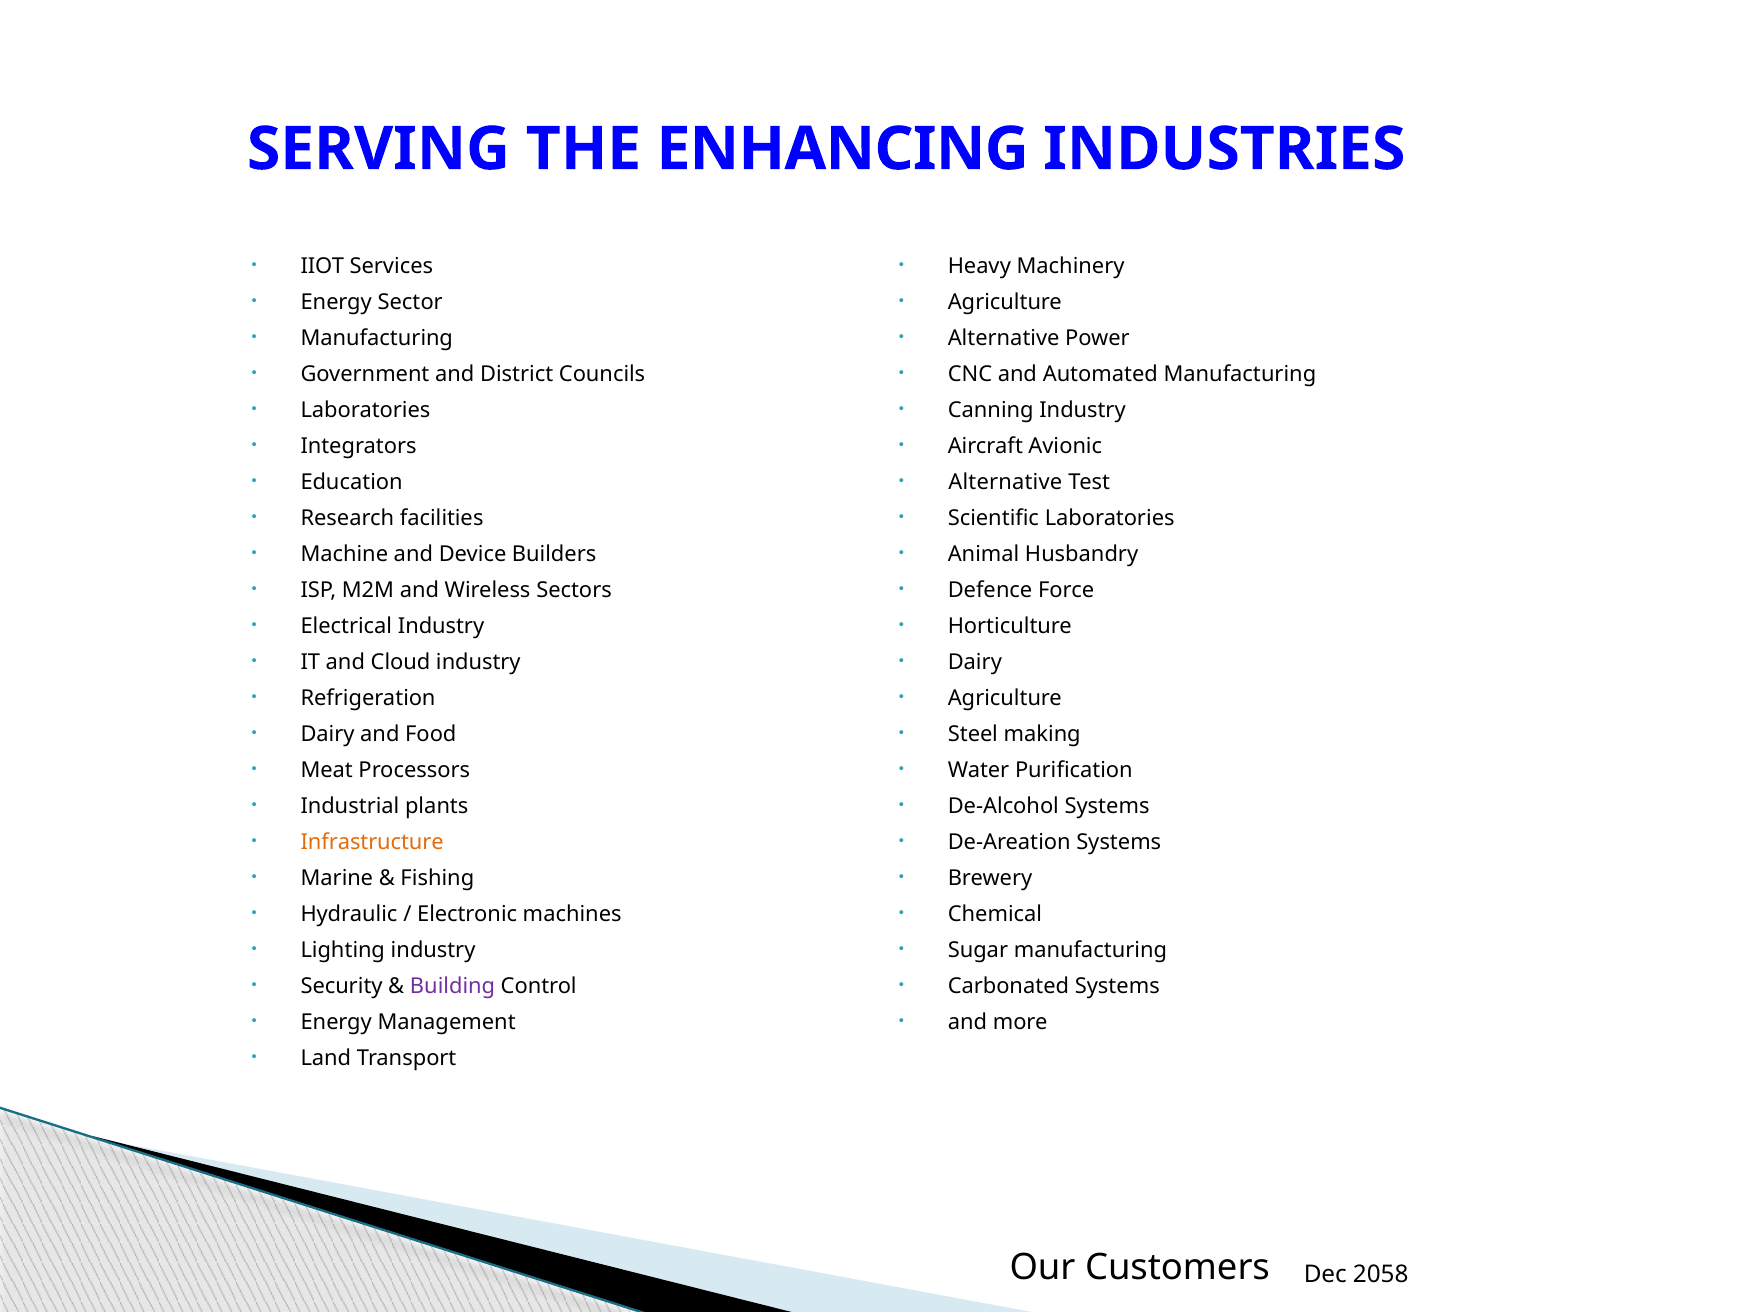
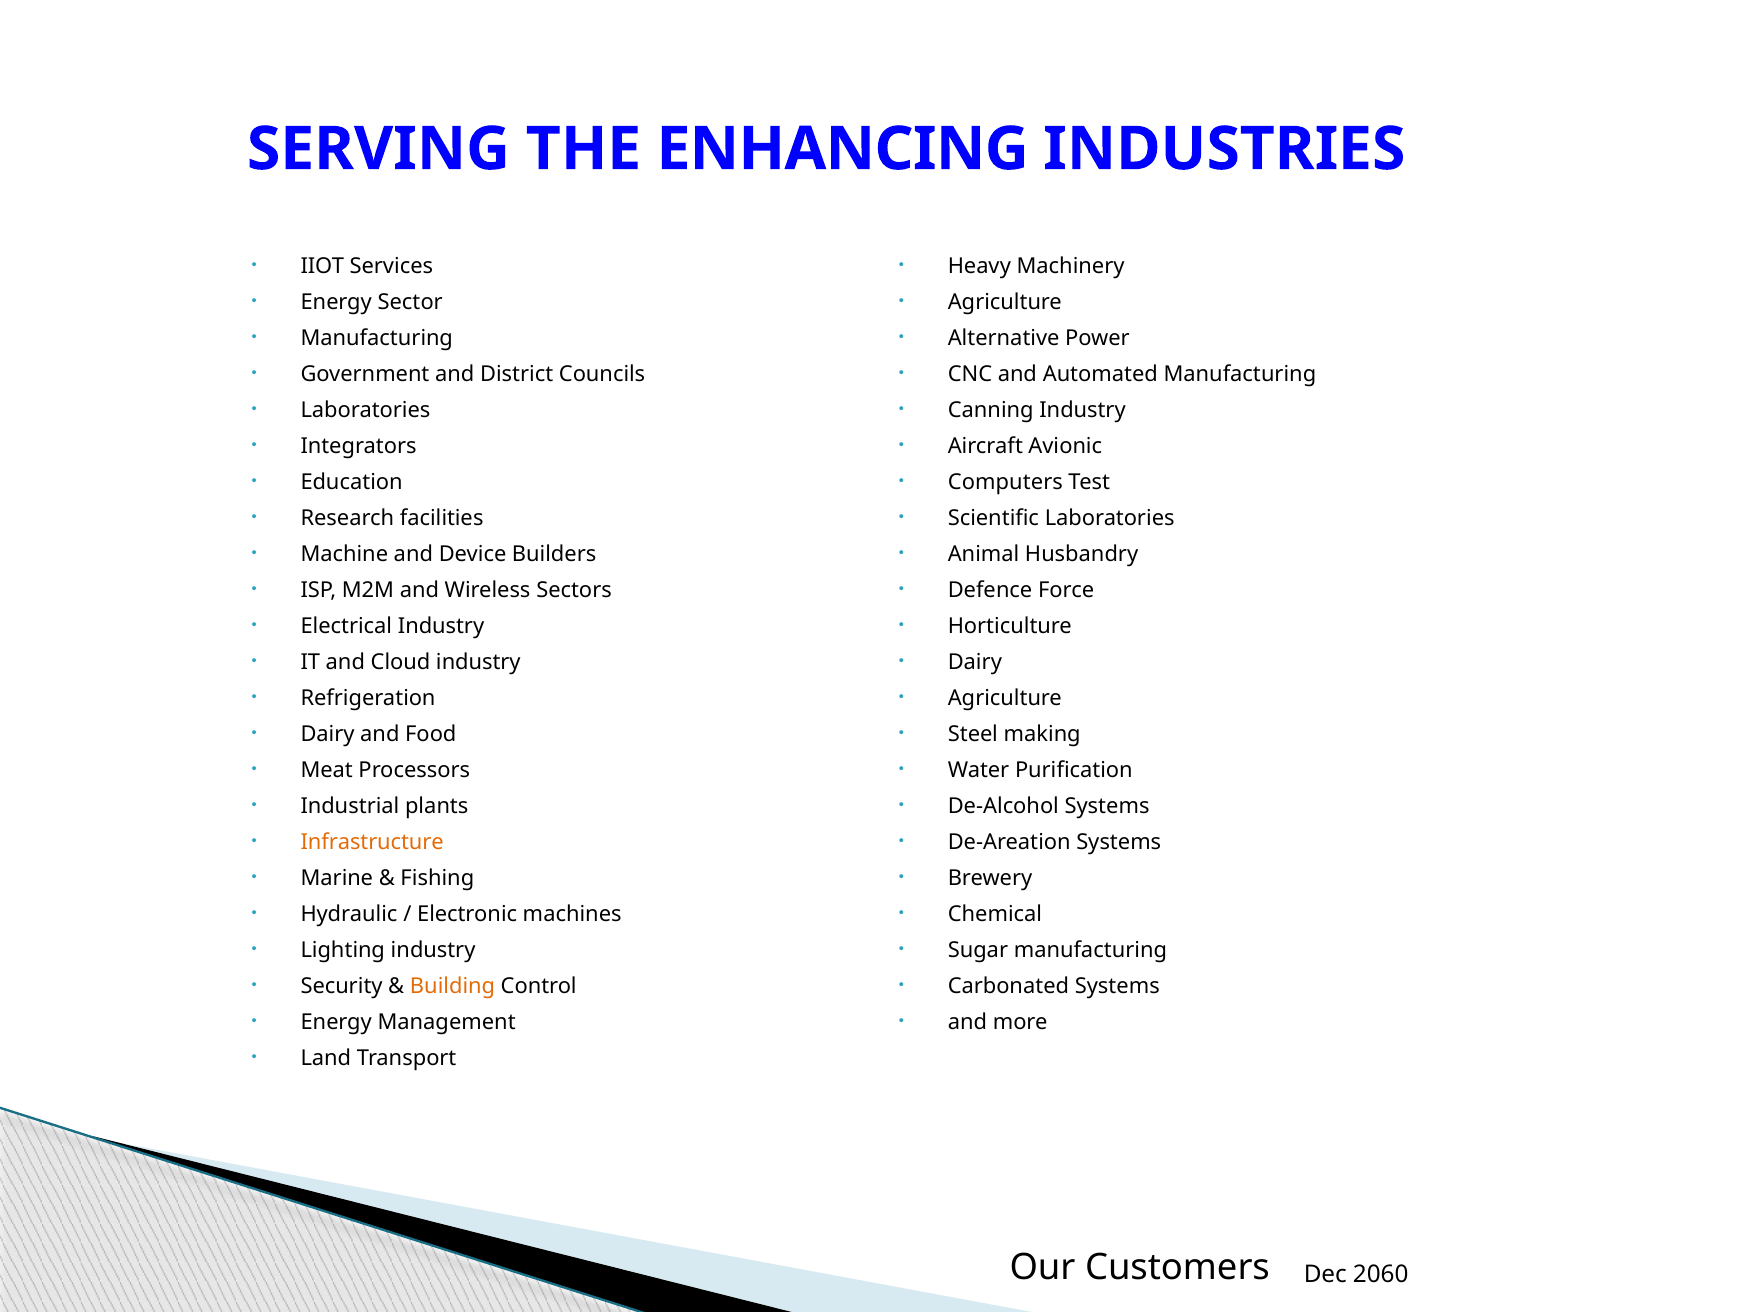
Alternative: Alternative -> Computers (1005, 482)
Building colour: purple -> orange (453, 986)
2058: 2058 -> 2060 (1381, 1274)
